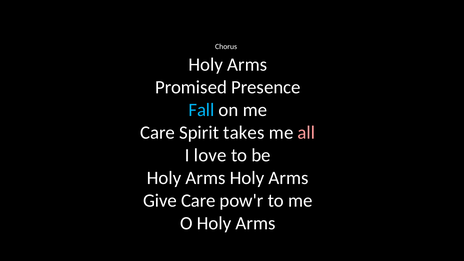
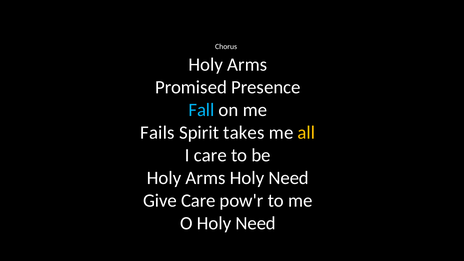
Care: Care -> Fails (157, 133)
all colour: pink -> yellow (306, 133)
I love: love -> care (210, 155)
Arms: Arms -> Need (289, 178)
O Holy Arms: Arms -> Need (256, 223)
